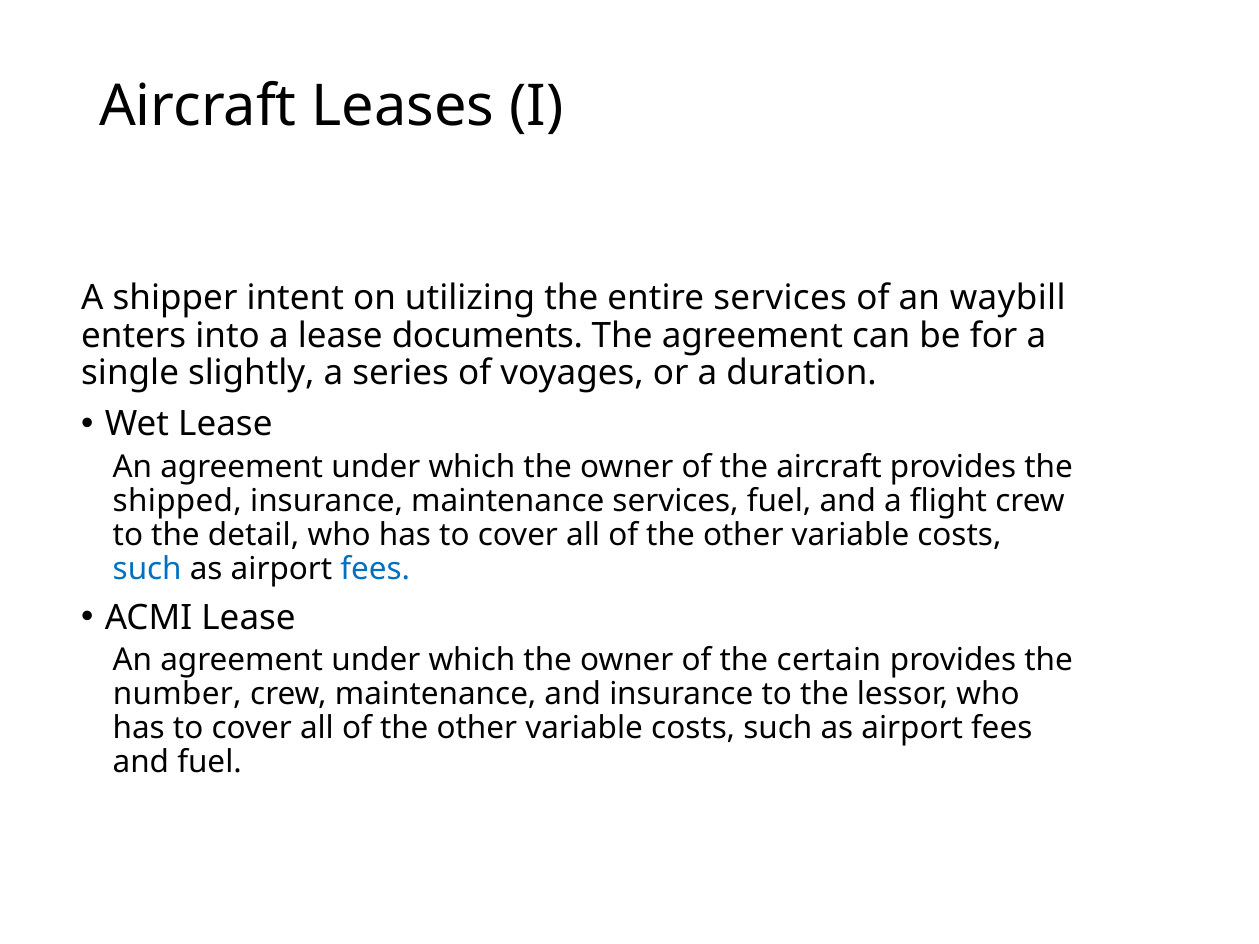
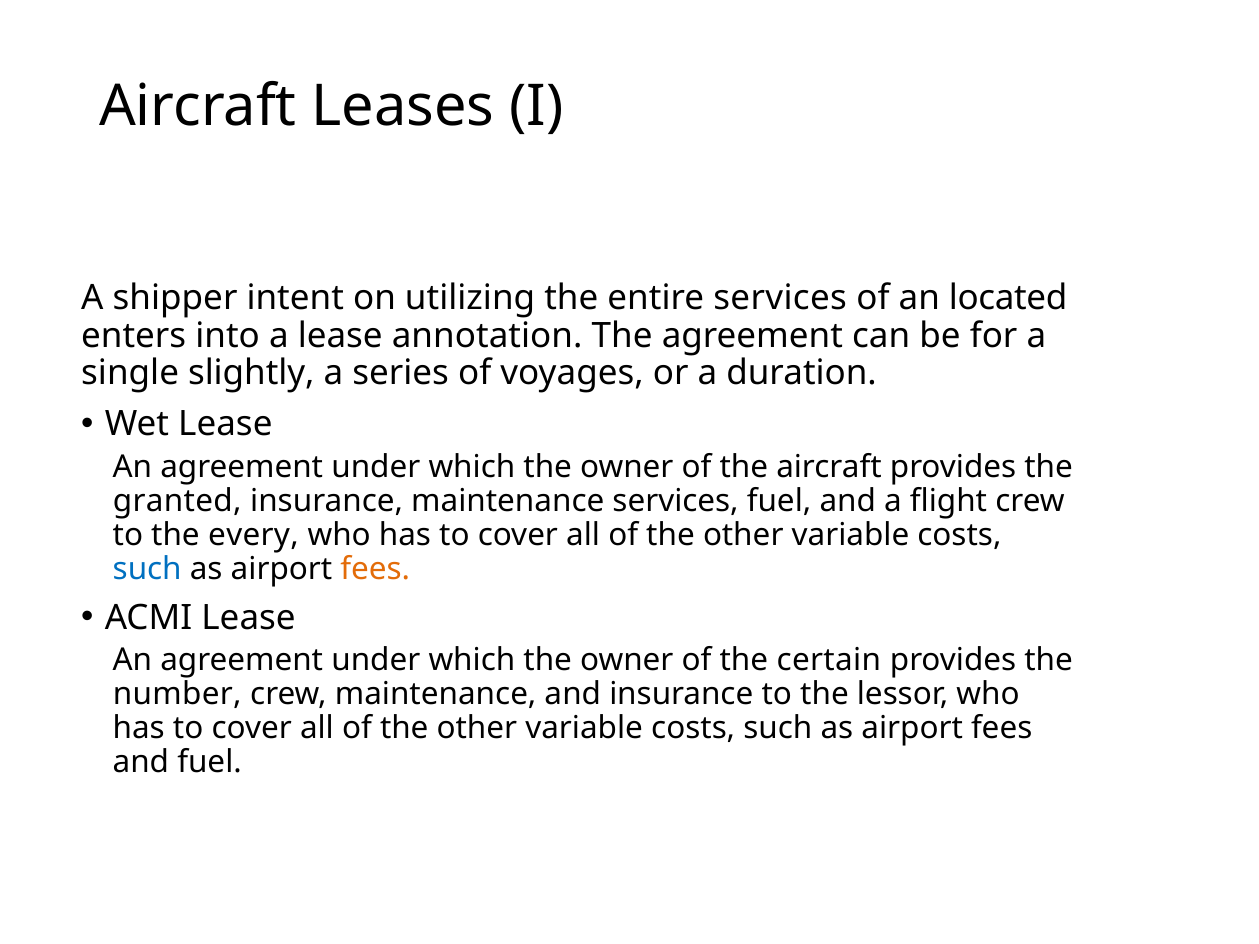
waybill: waybill -> located (1008, 298)
documents: documents -> annotation (487, 336)
shipped: shipped -> granted (177, 501)
detail: detail -> every (254, 535)
fees colour: blue -> orange (375, 569)
